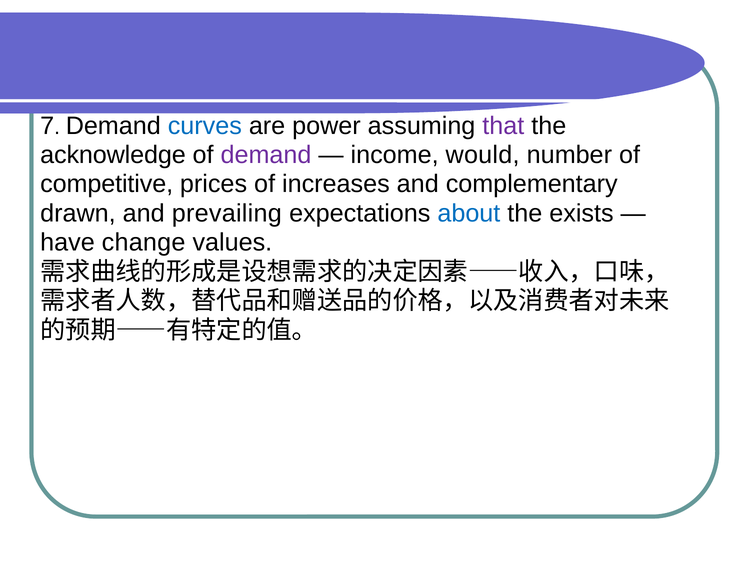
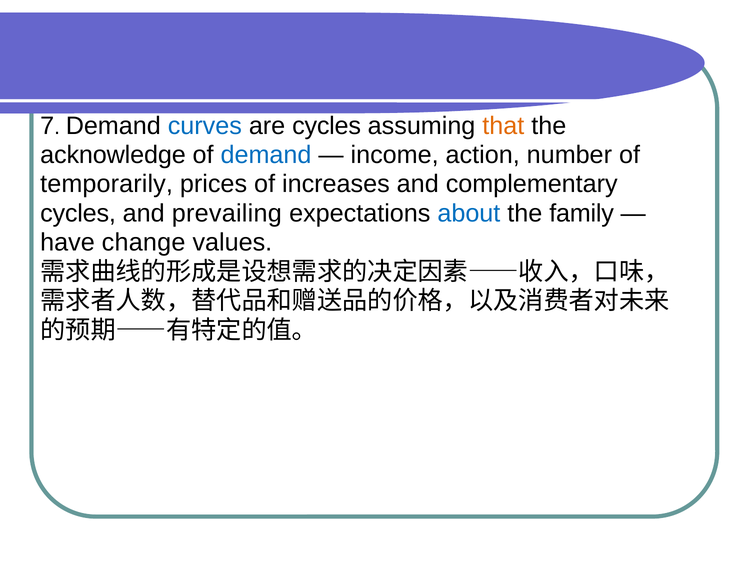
are power: power -> cycles (327, 126)
that colour: purple -> orange (503, 126)
demand colour: purple -> blue (266, 155)
would: would -> action (483, 155)
competitive: competitive -> temporarily (107, 184)
drawn: drawn -> cycles (78, 213)
exists: exists -> family (582, 213)
